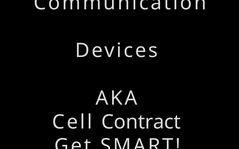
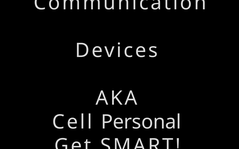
Cell Contract: Contract -> Personal (141, 122)
